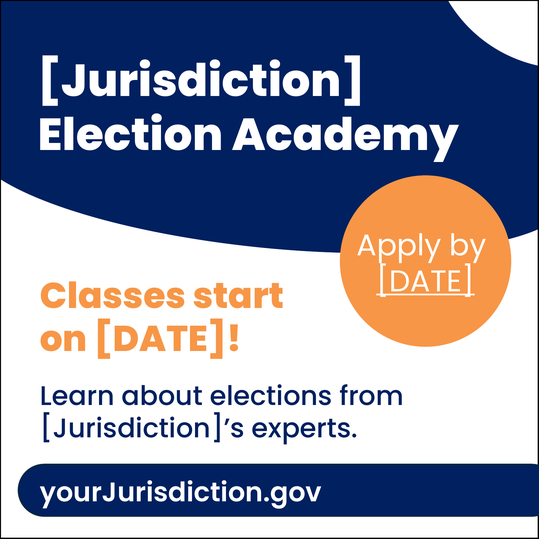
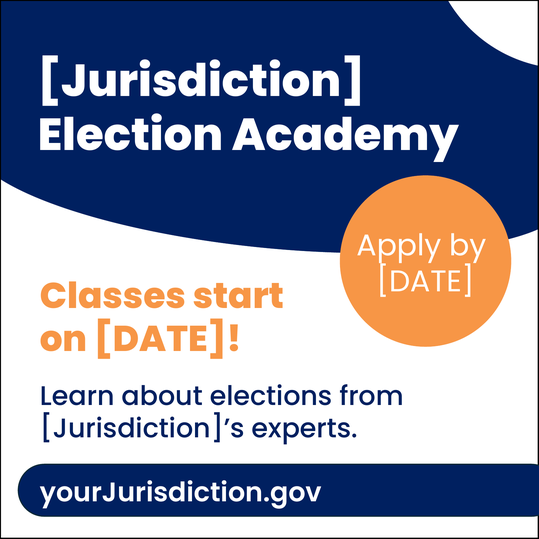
DATE underline: present -> none (426, 282)
